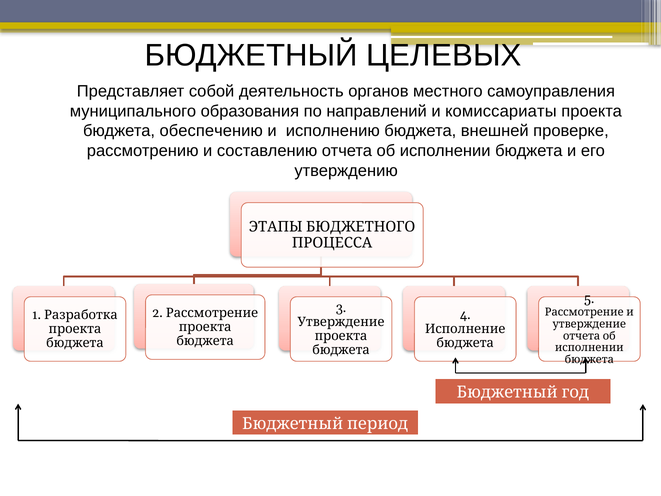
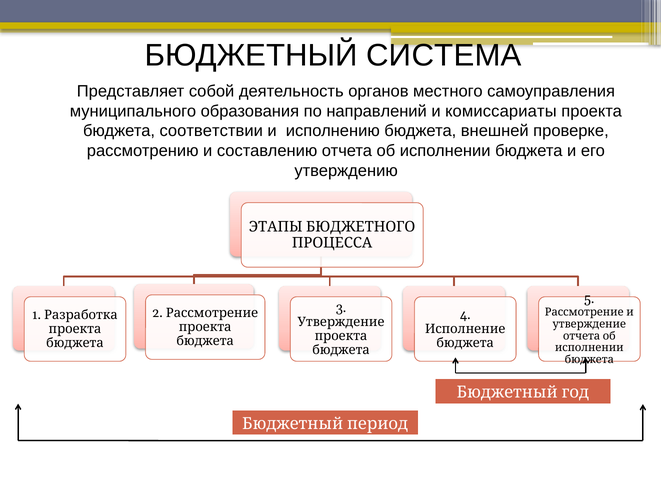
ЦЕЛЕВЫХ: ЦЕЛЕВЫХ -> СИСТЕМА (444, 56)
обеспечению: обеспечению -> соответствии (211, 131)
